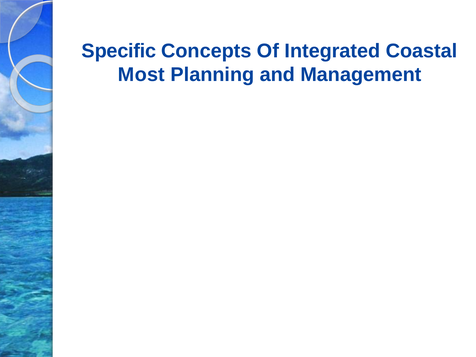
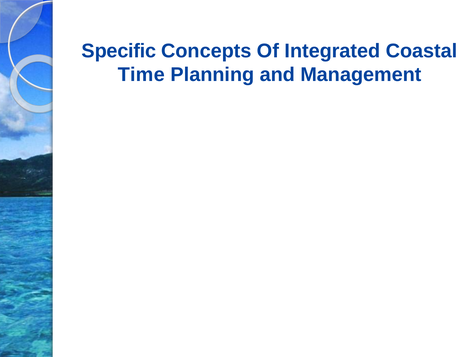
Most: Most -> Time (141, 75)
